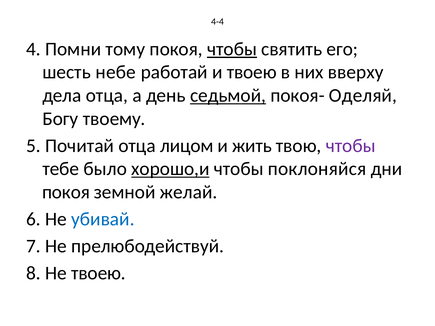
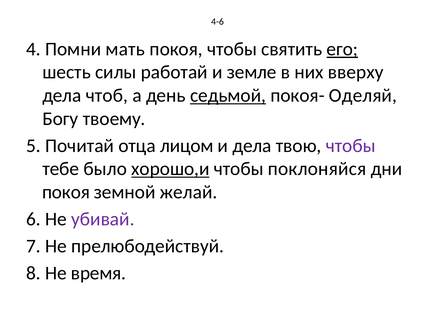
4-4: 4-4 -> 4-6 (218, 22)
тому: тому -> мать (125, 49)
чтобы underline: present -> none (232, 49)
его underline: none -> present (342, 49)
небе: небе -> силы (116, 72)
и твоею: твоею -> земле (252, 72)
дела отца: отца -> чтоб (107, 96)
и жить: жить -> дела (252, 146)
убивай colour: blue -> purple (103, 219)
Не твоею: твоею -> время (99, 273)
